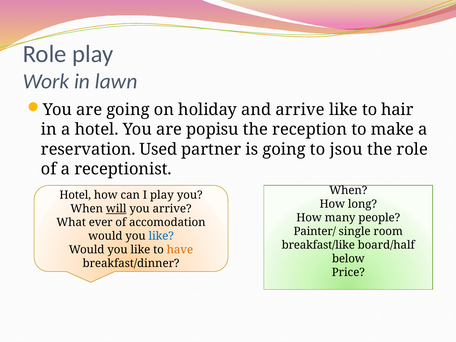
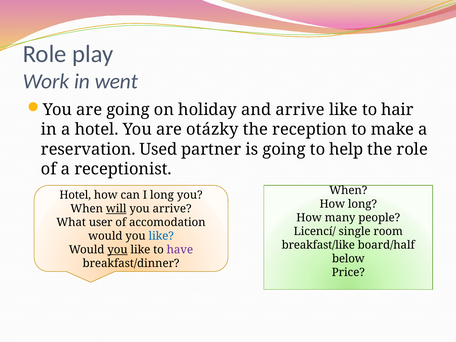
lawn: lawn -> went (116, 81)
popisu: popisu -> otázky (212, 130)
jsou: jsou -> help (346, 149)
I play: play -> long (162, 195)
ever: ever -> user (101, 222)
Painter/: Painter/ -> Licencí/ (315, 231)
you underline: none -> present (117, 250)
have colour: orange -> purple (180, 250)
